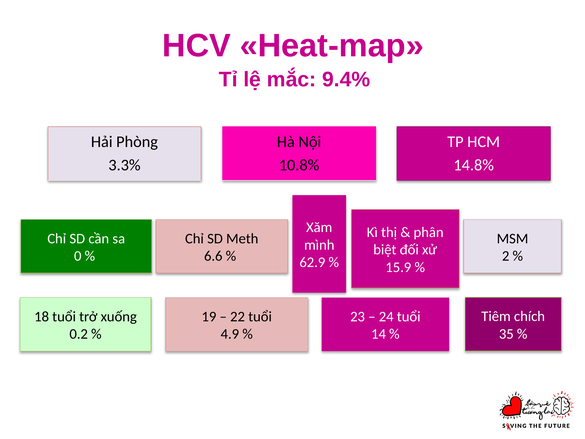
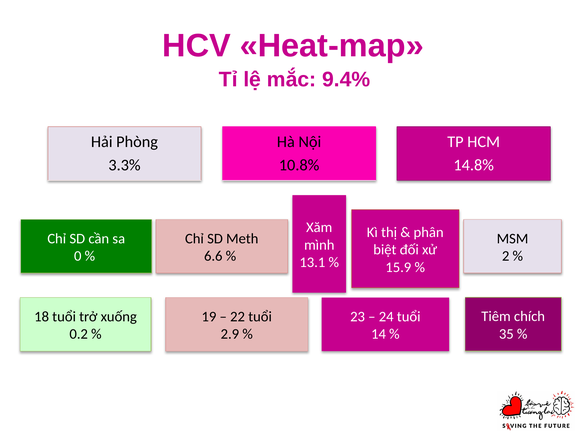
62.9: 62.9 -> 13.1 (312, 262)
4.9: 4.9 -> 2.9 (230, 334)
